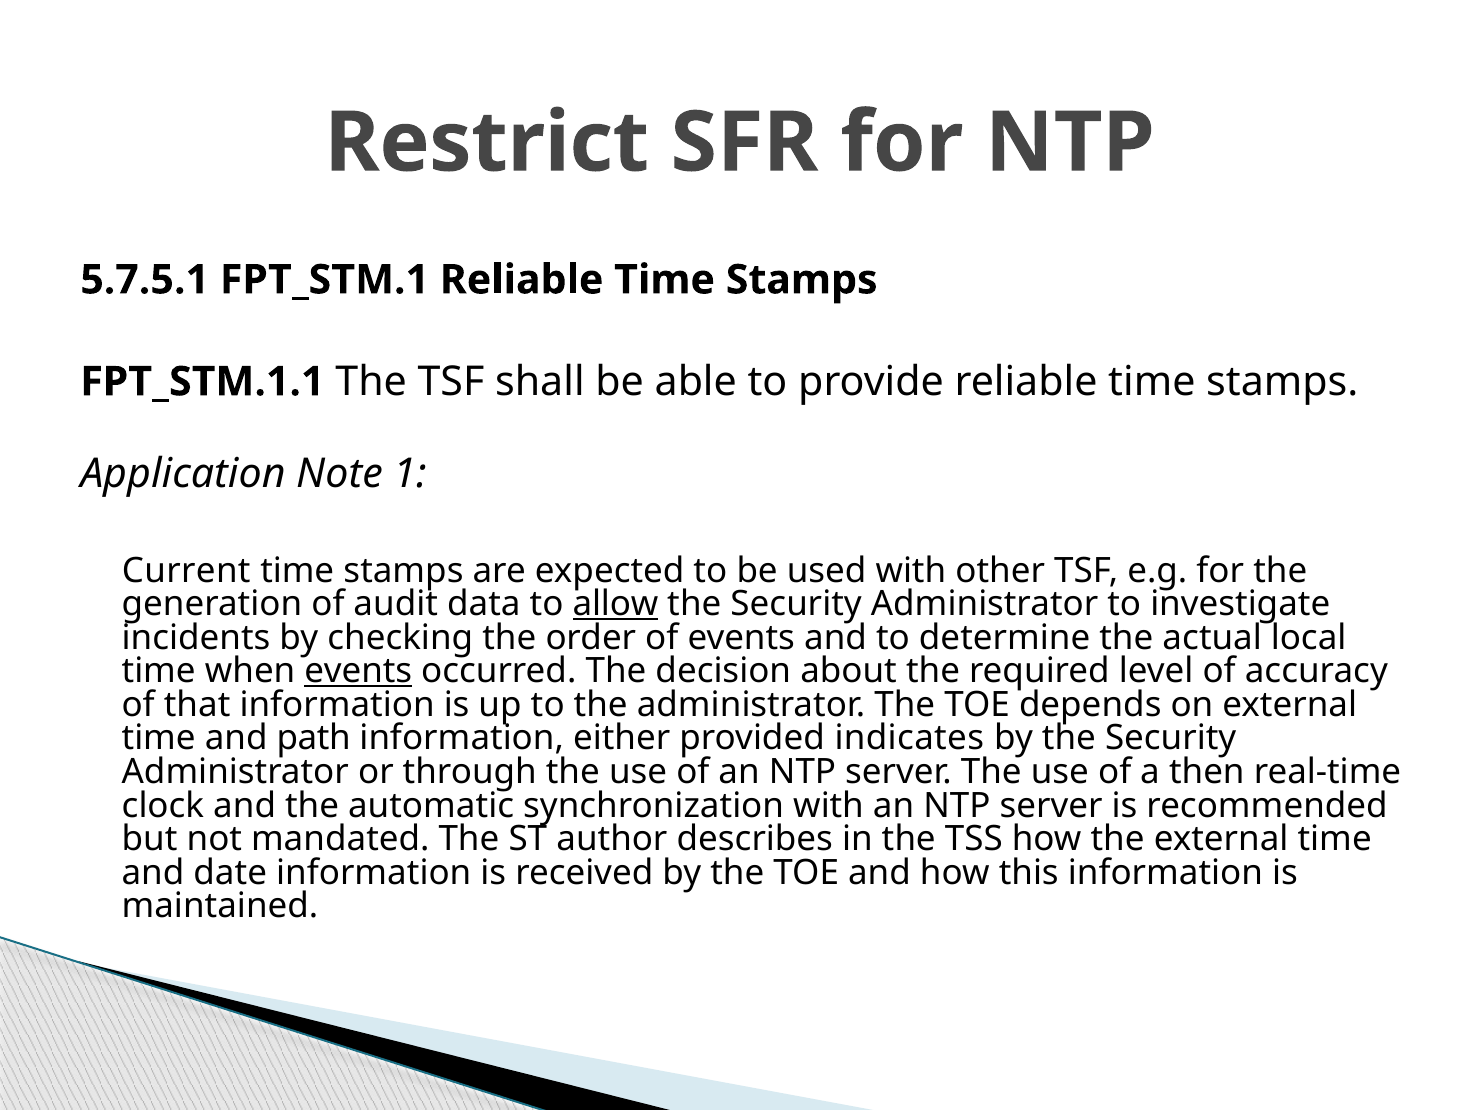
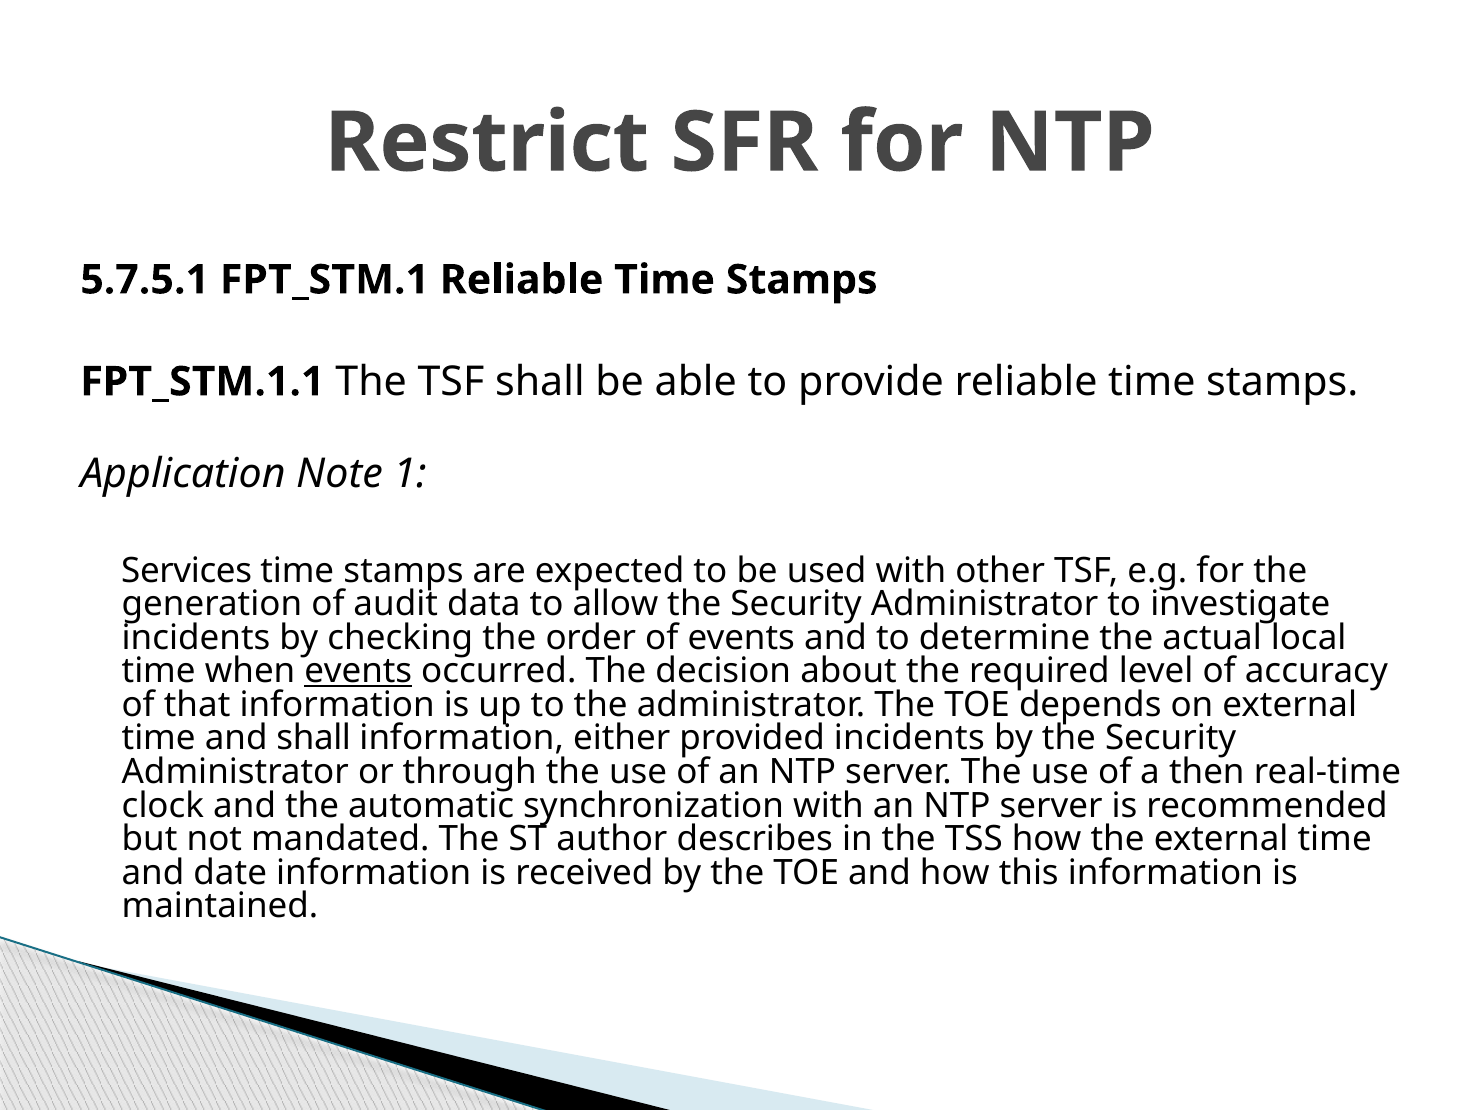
Current: Current -> Services (187, 571)
allow underline: present -> none (616, 604)
and path: path -> shall (314, 738)
provided indicates: indicates -> incidents (909, 738)
